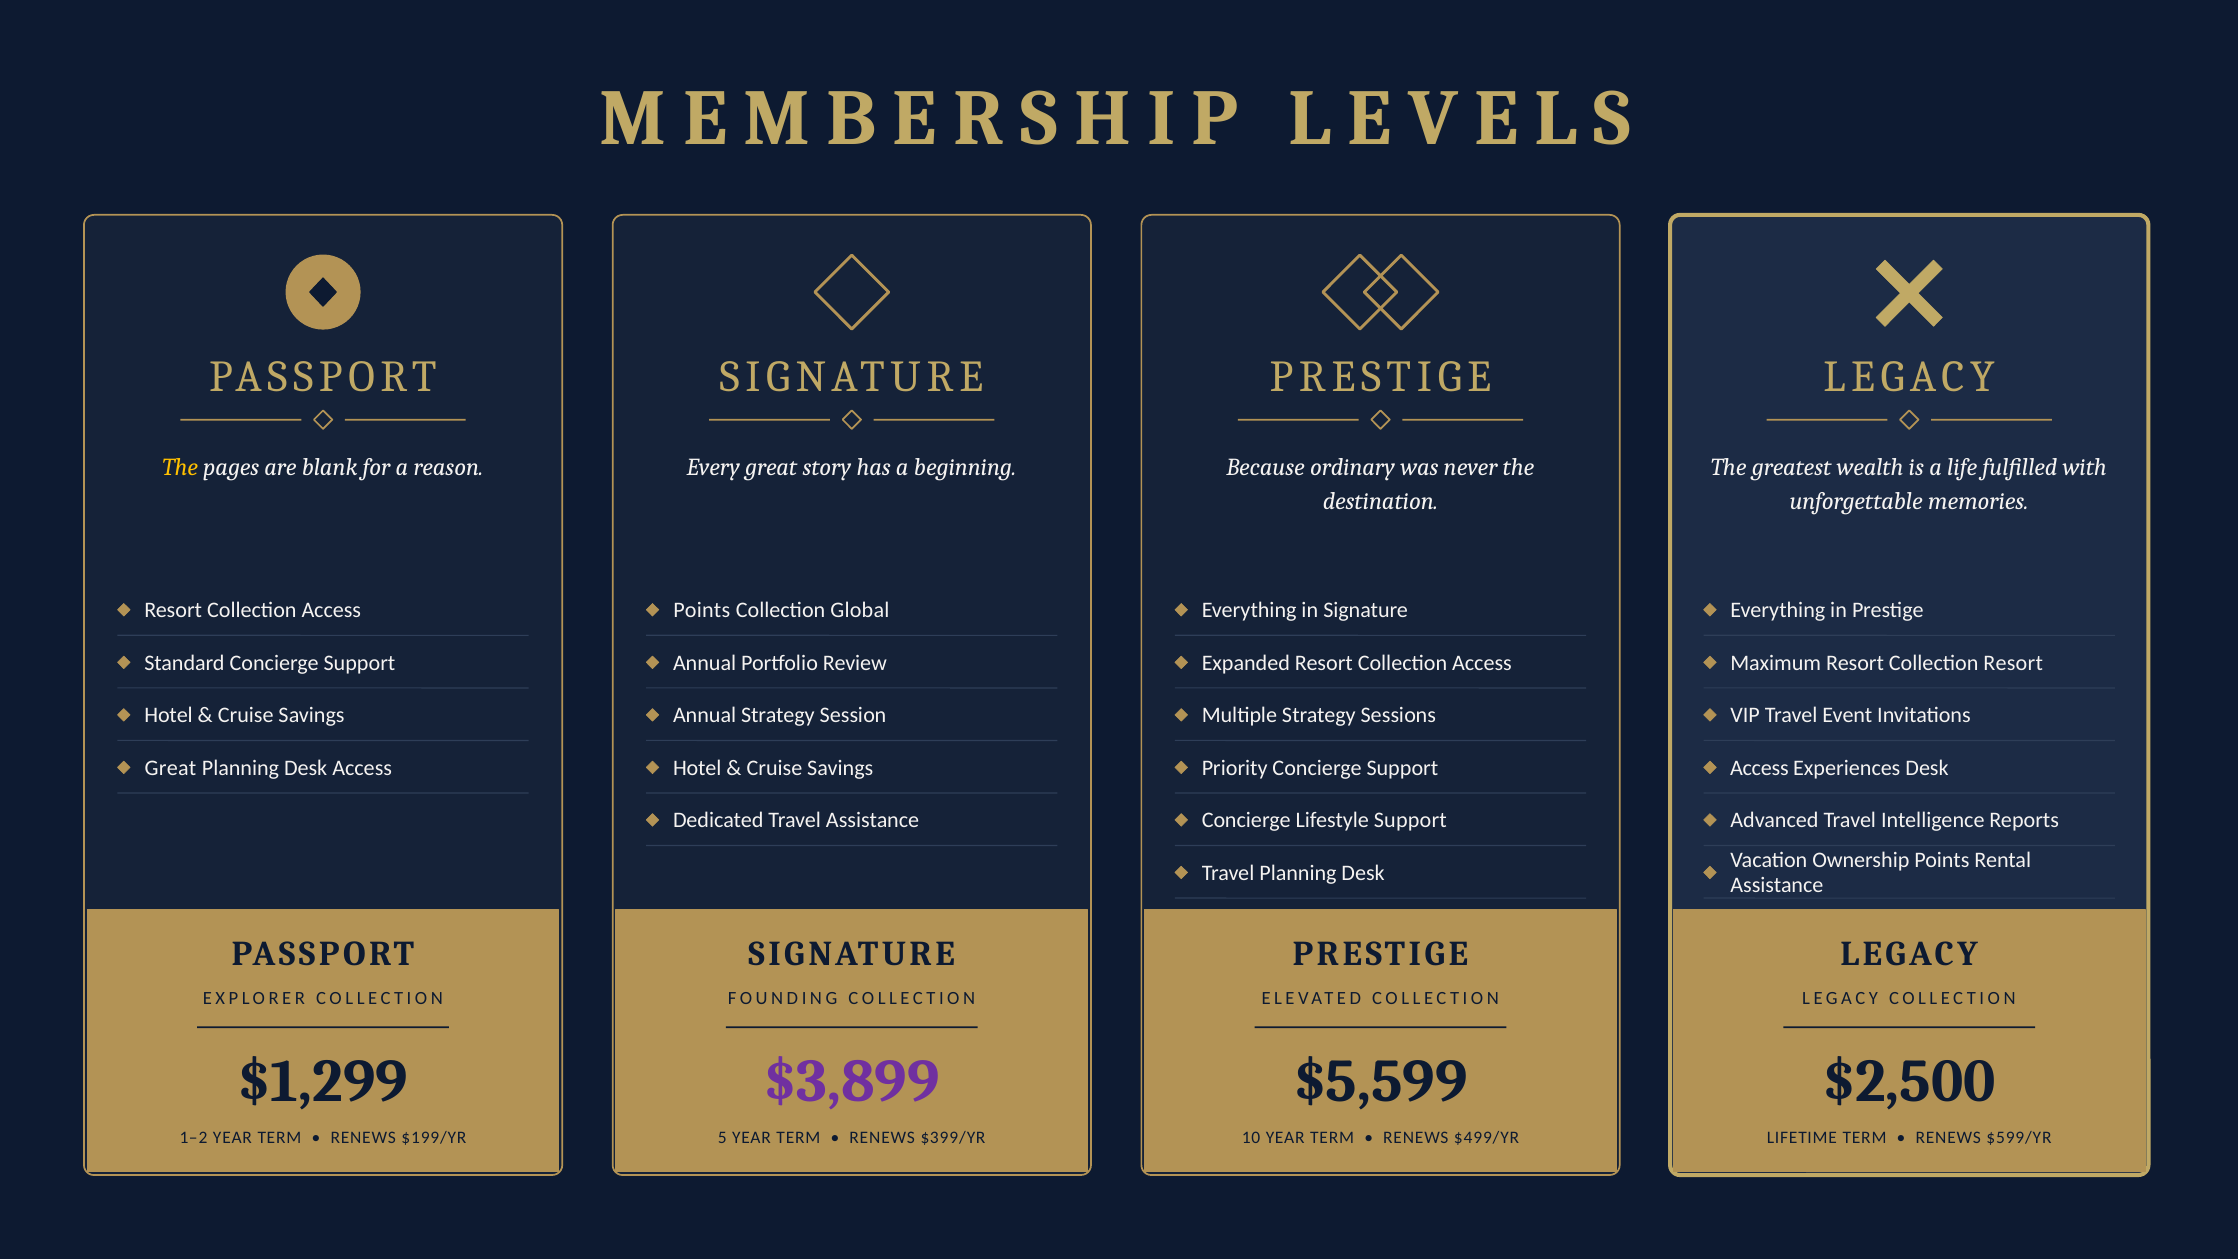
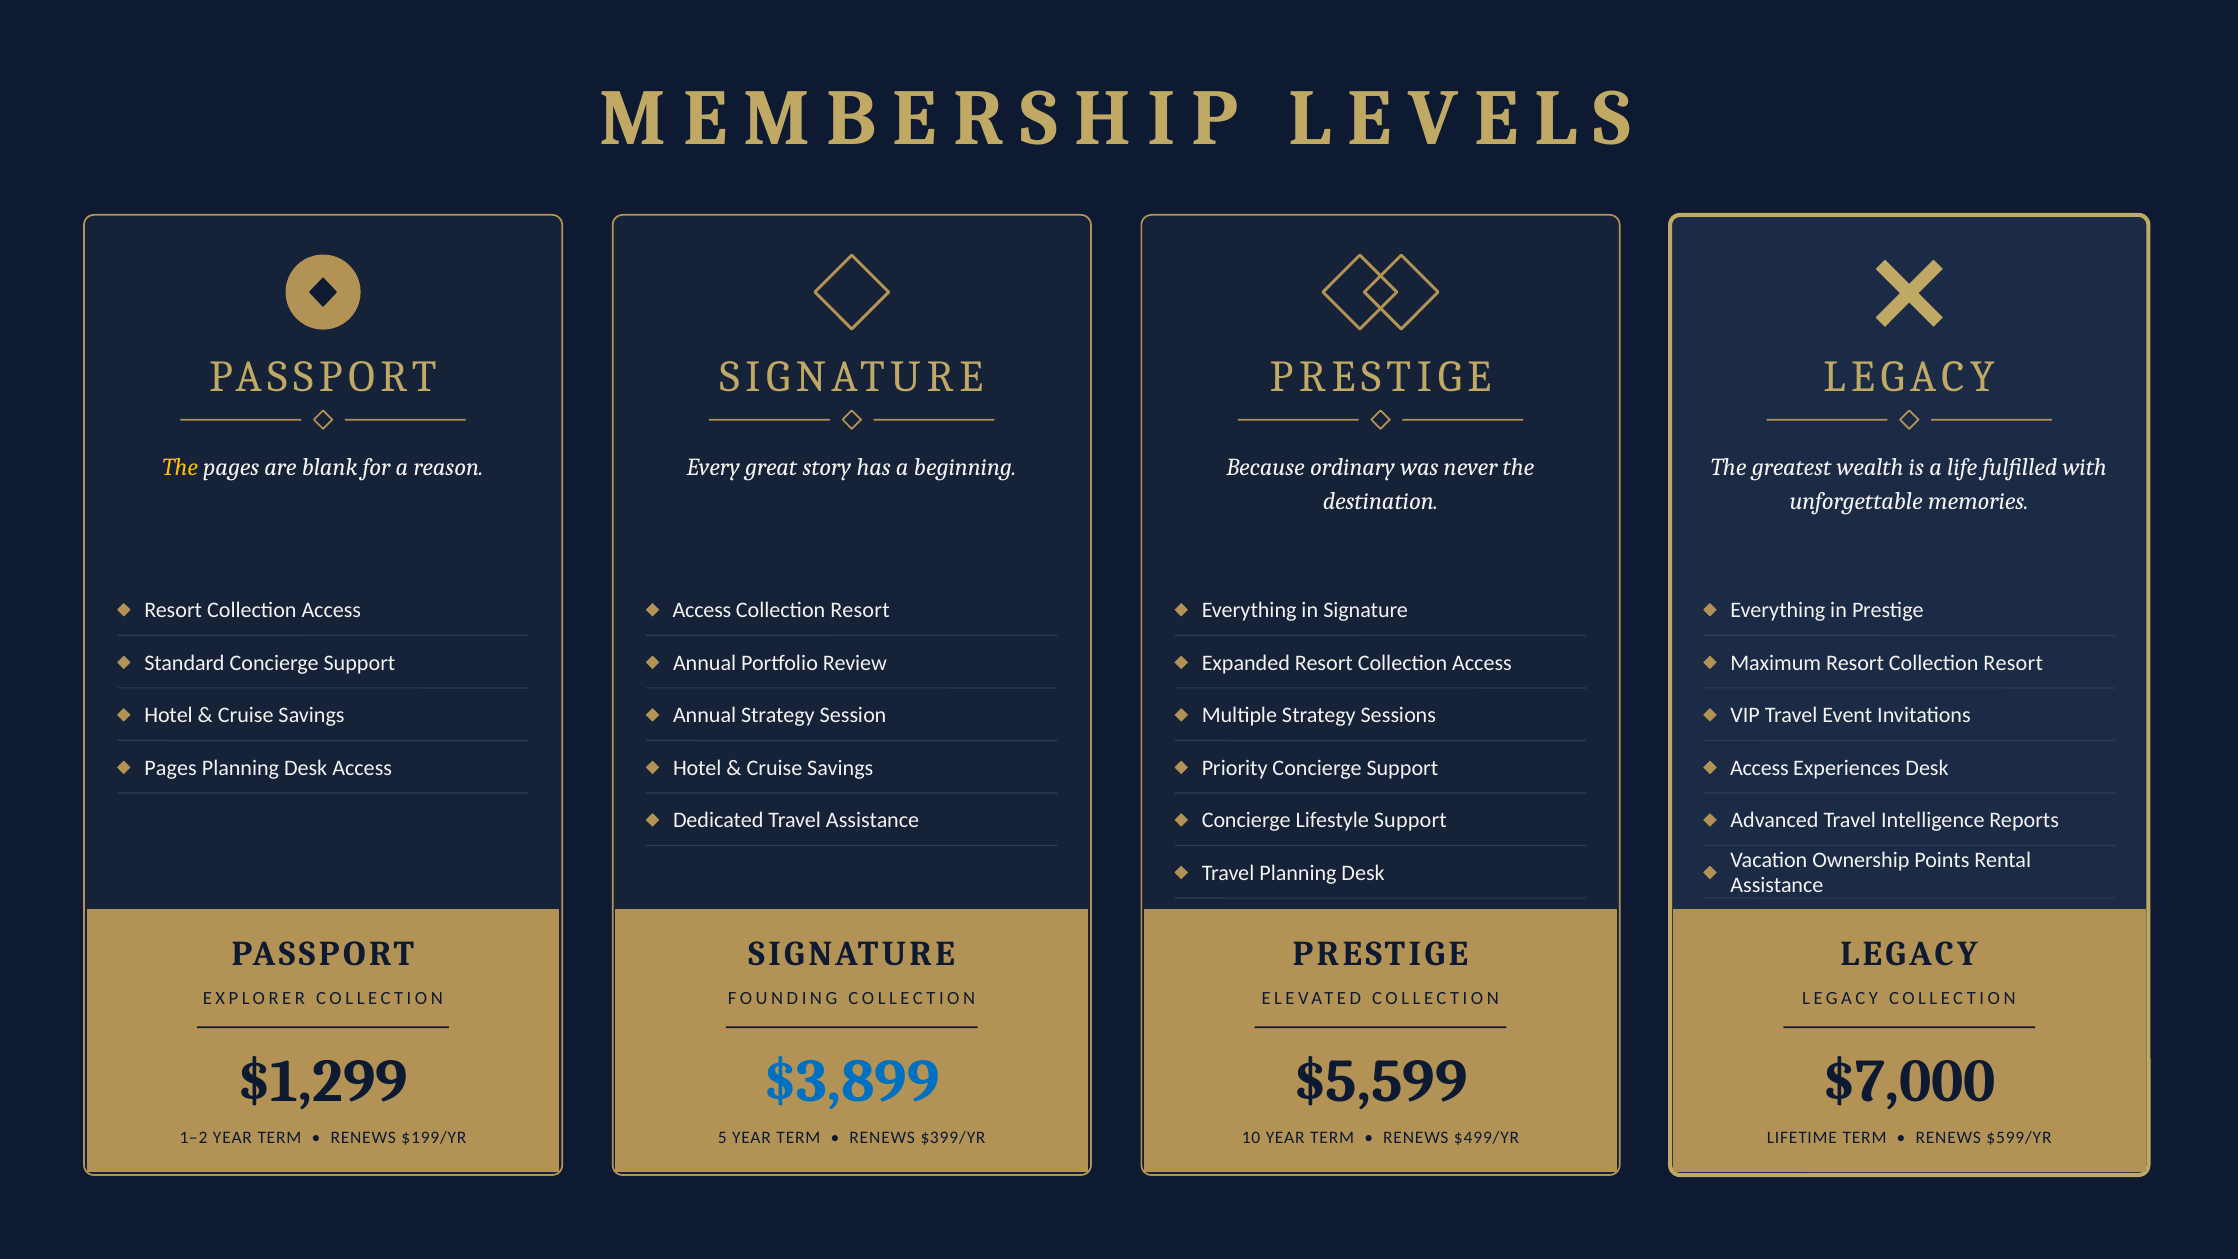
Points: Points -> Access (702, 610)
Global: Global -> Resort (860, 610)
Great: Great -> Pages (171, 768)
$3,899 colour: purple -> blue (852, 1082)
$2,500: $2,500 -> $7,000 (1909, 1082)
